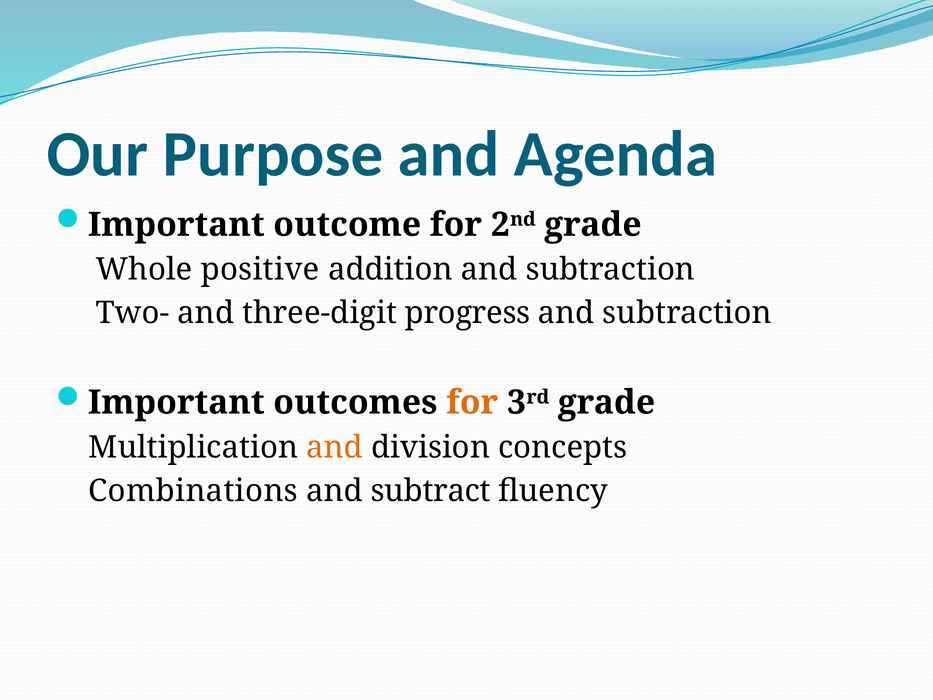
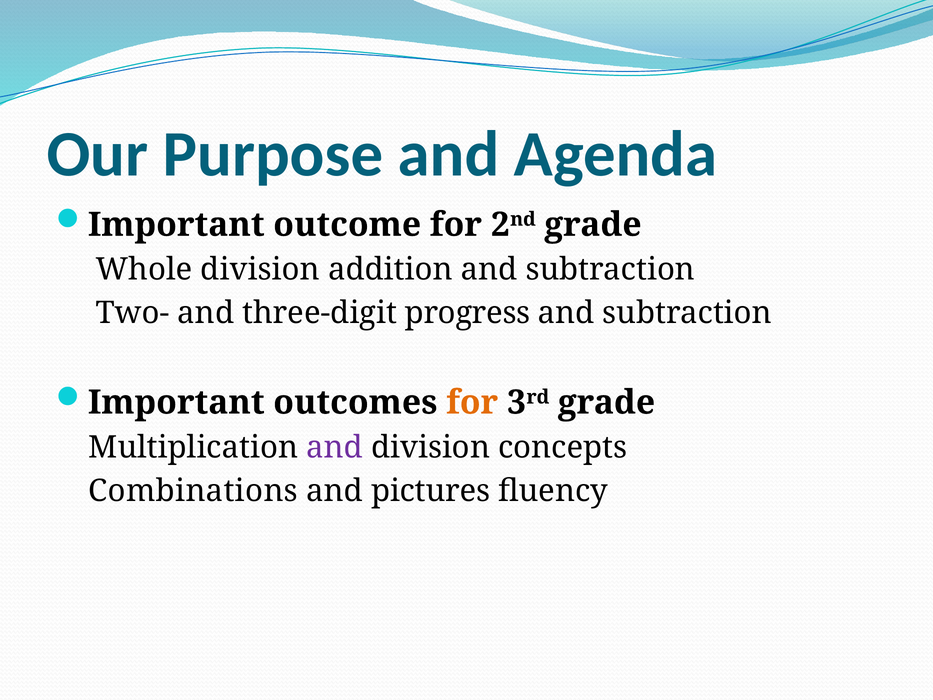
Whole positive: positive -> division (260, 270)
and colour: orange -> purple (335, 447)
subtract: subtract -> pictures (431, 491)
